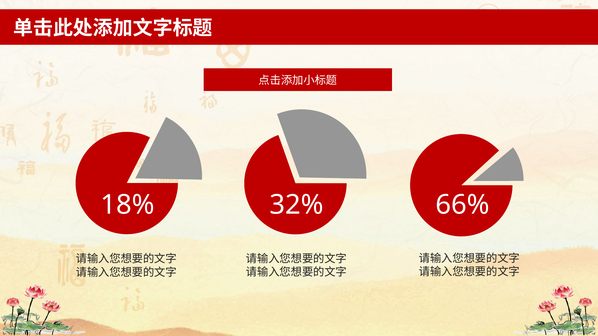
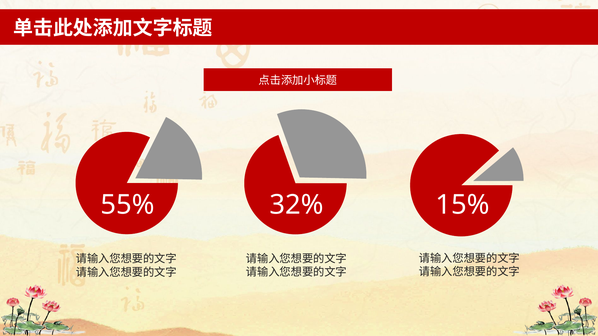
18%: 18% -> 55% (128, 205)
66%: 66% -> 15% (463, 205)
